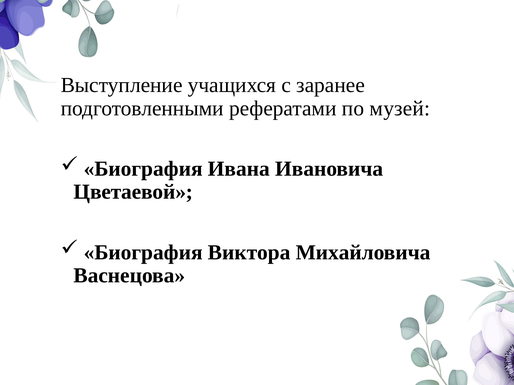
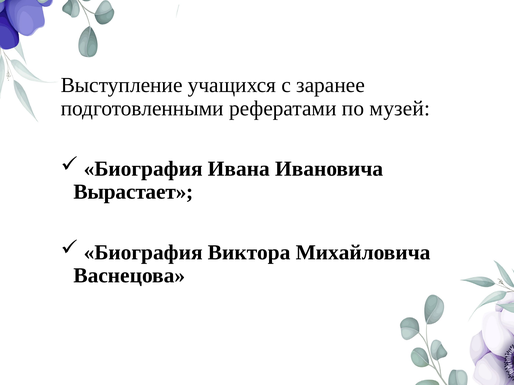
Цветаевой: Цветаевой -> Вырастает (133, 192)
